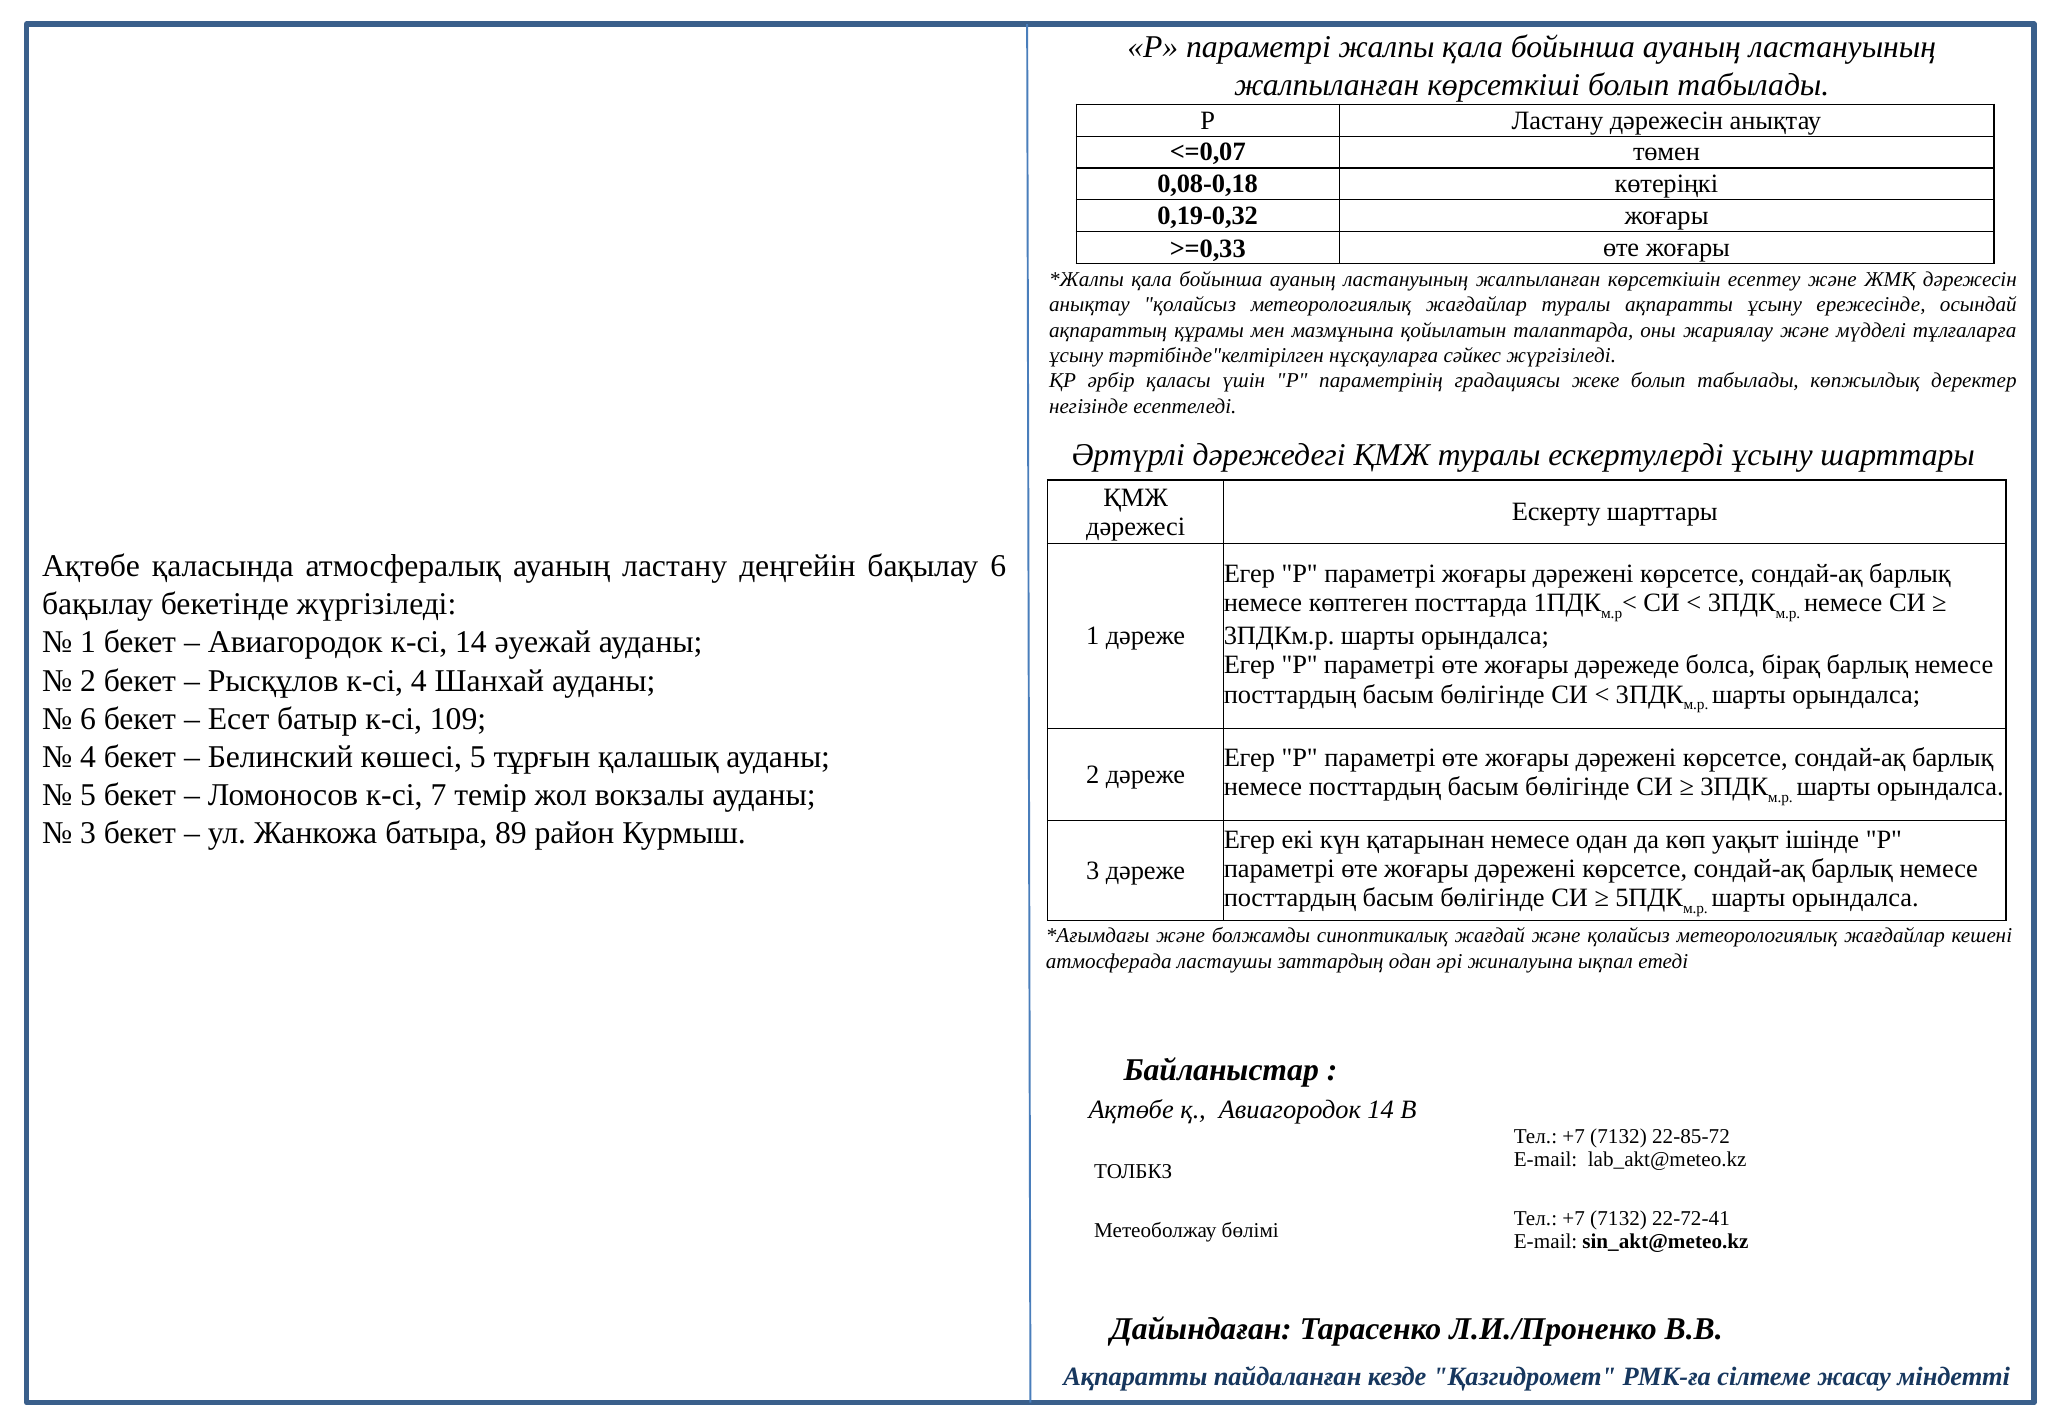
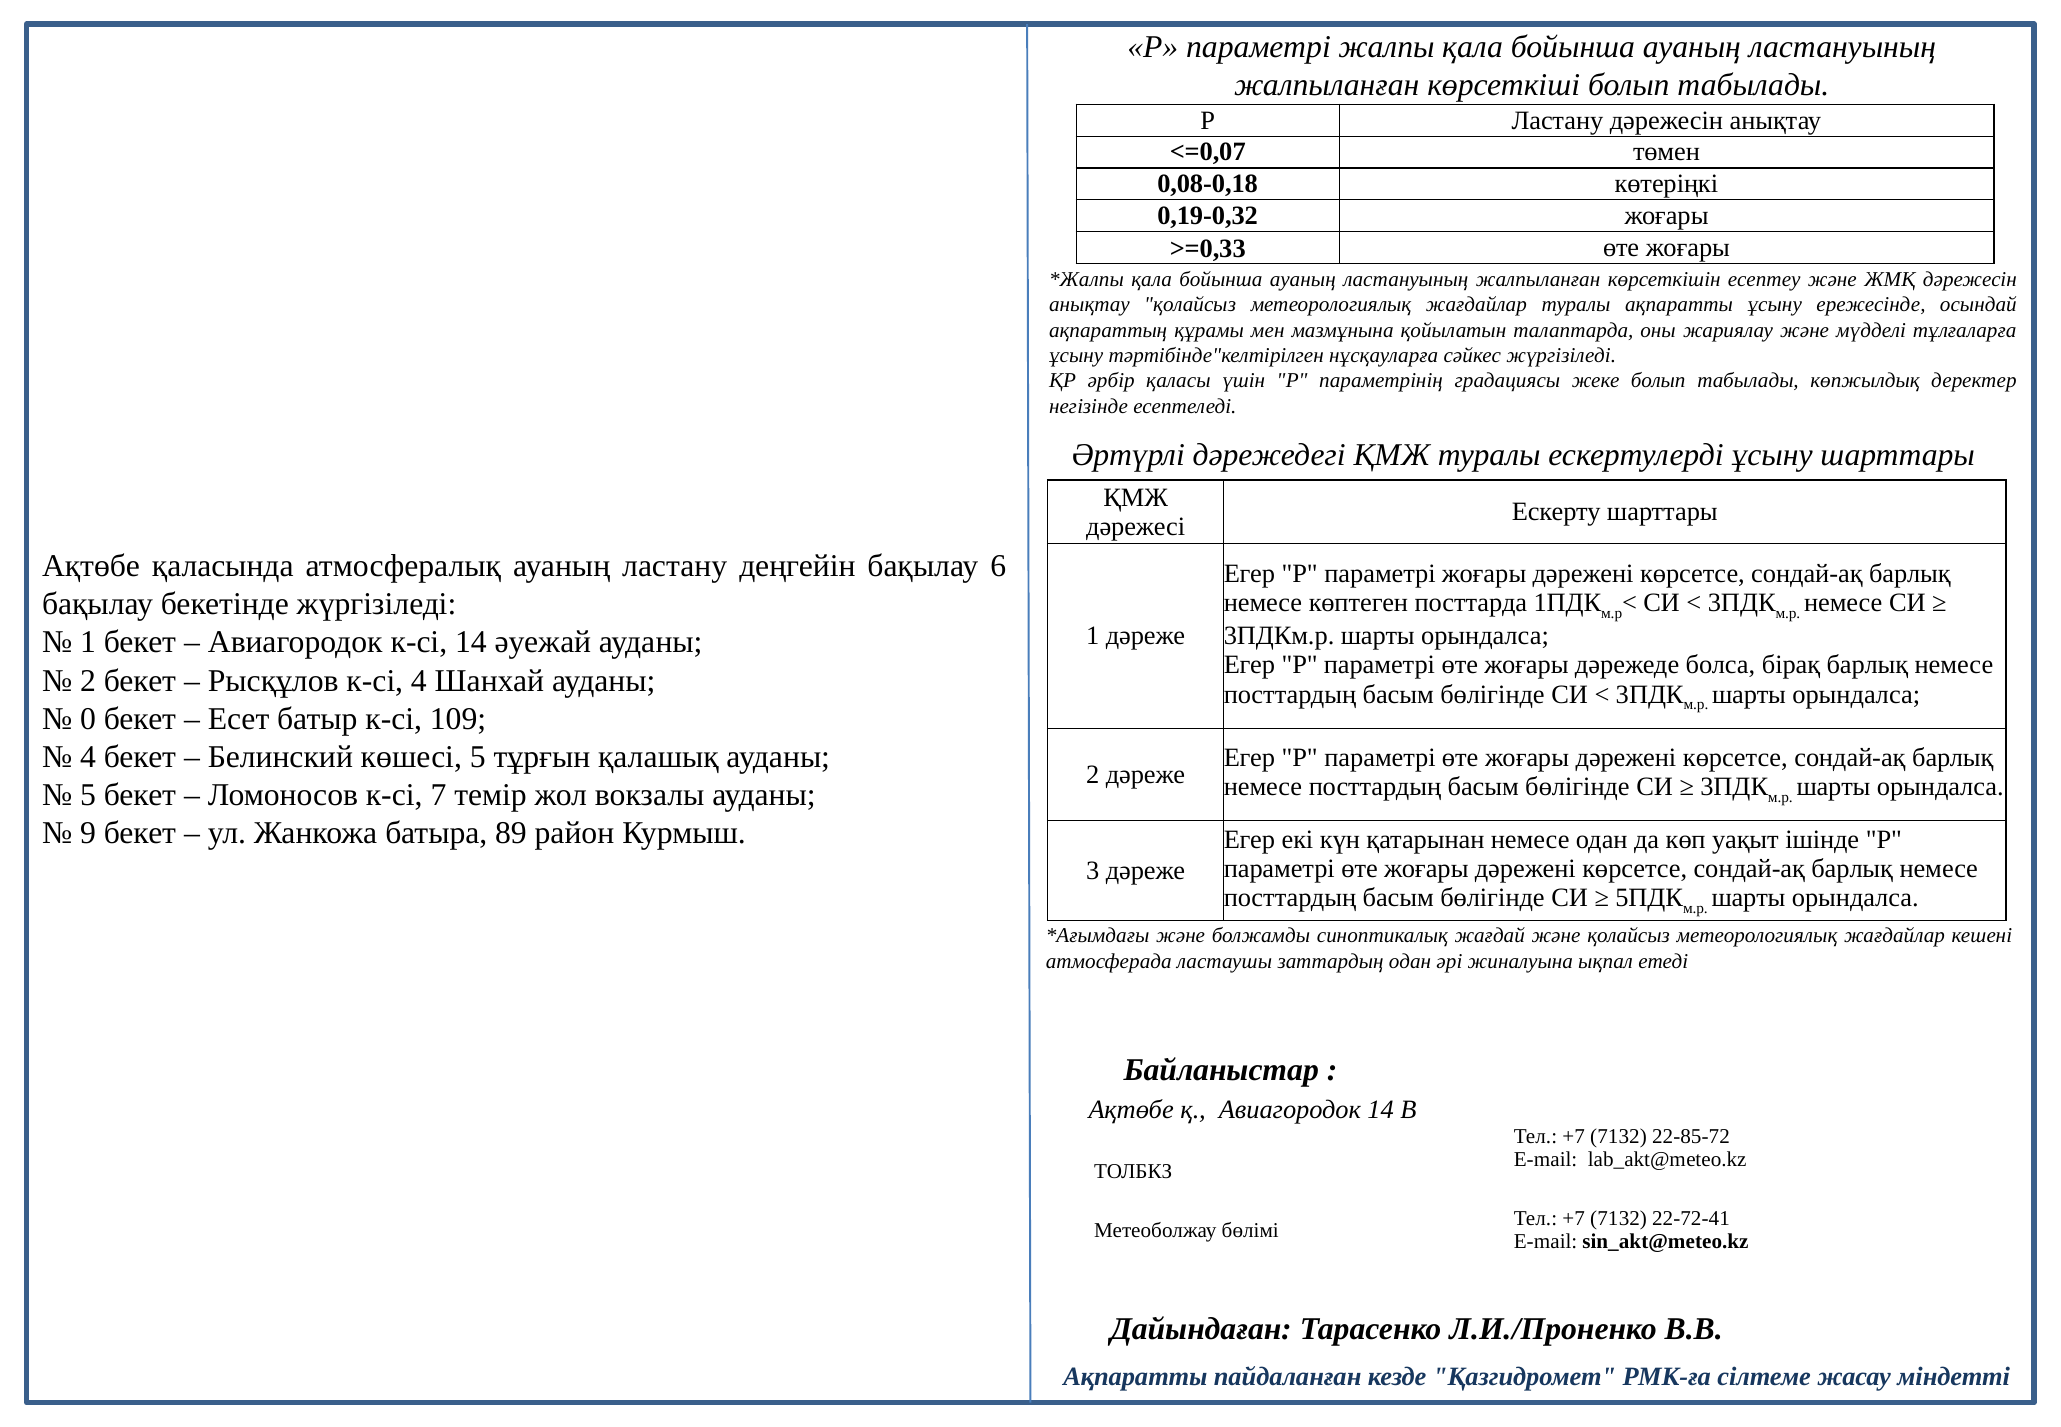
6: 6 -> 0 (88, 719)
3: 3 -> 9 (88, 833)
